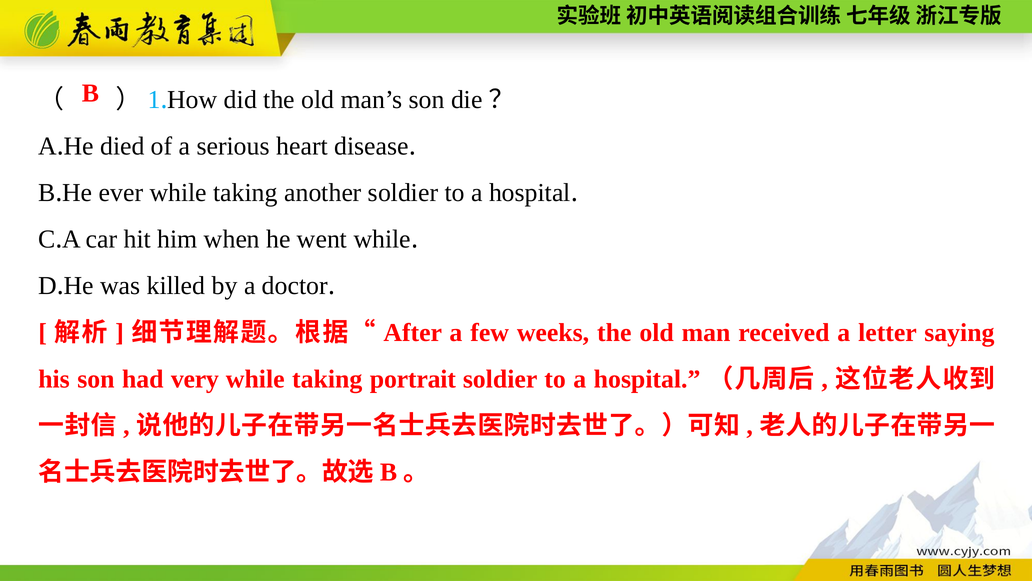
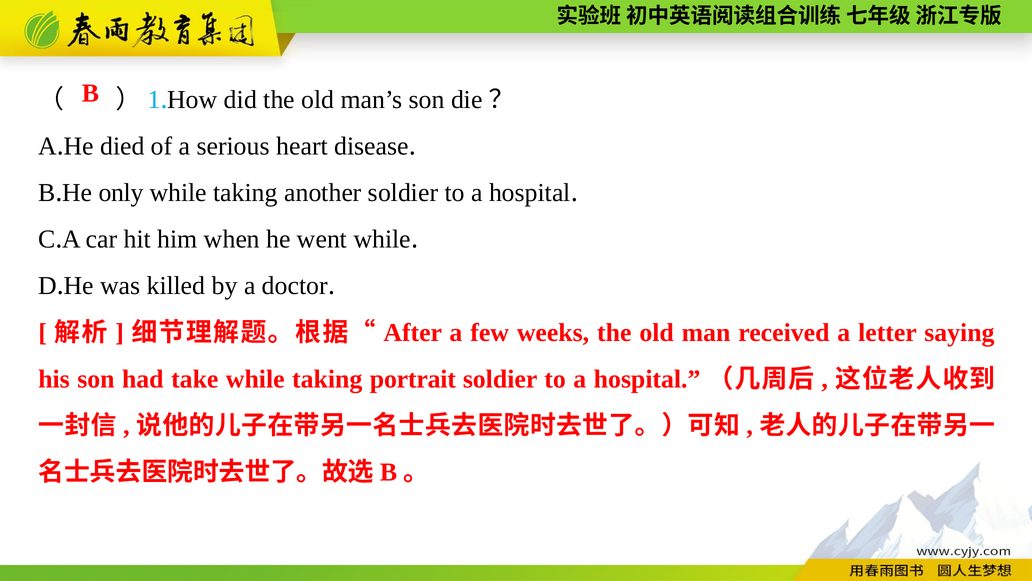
ever: ever -> only (121, 193)
very: very -> take (195, 379)
